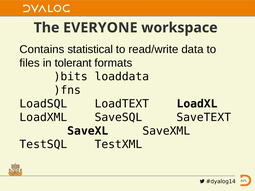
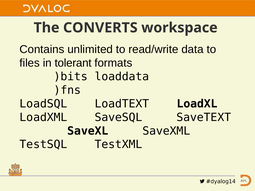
EVERYONE: EVERYONE -> CONVERTS (100, 28)
statistical: statistical -> unlimited (90, 49)
